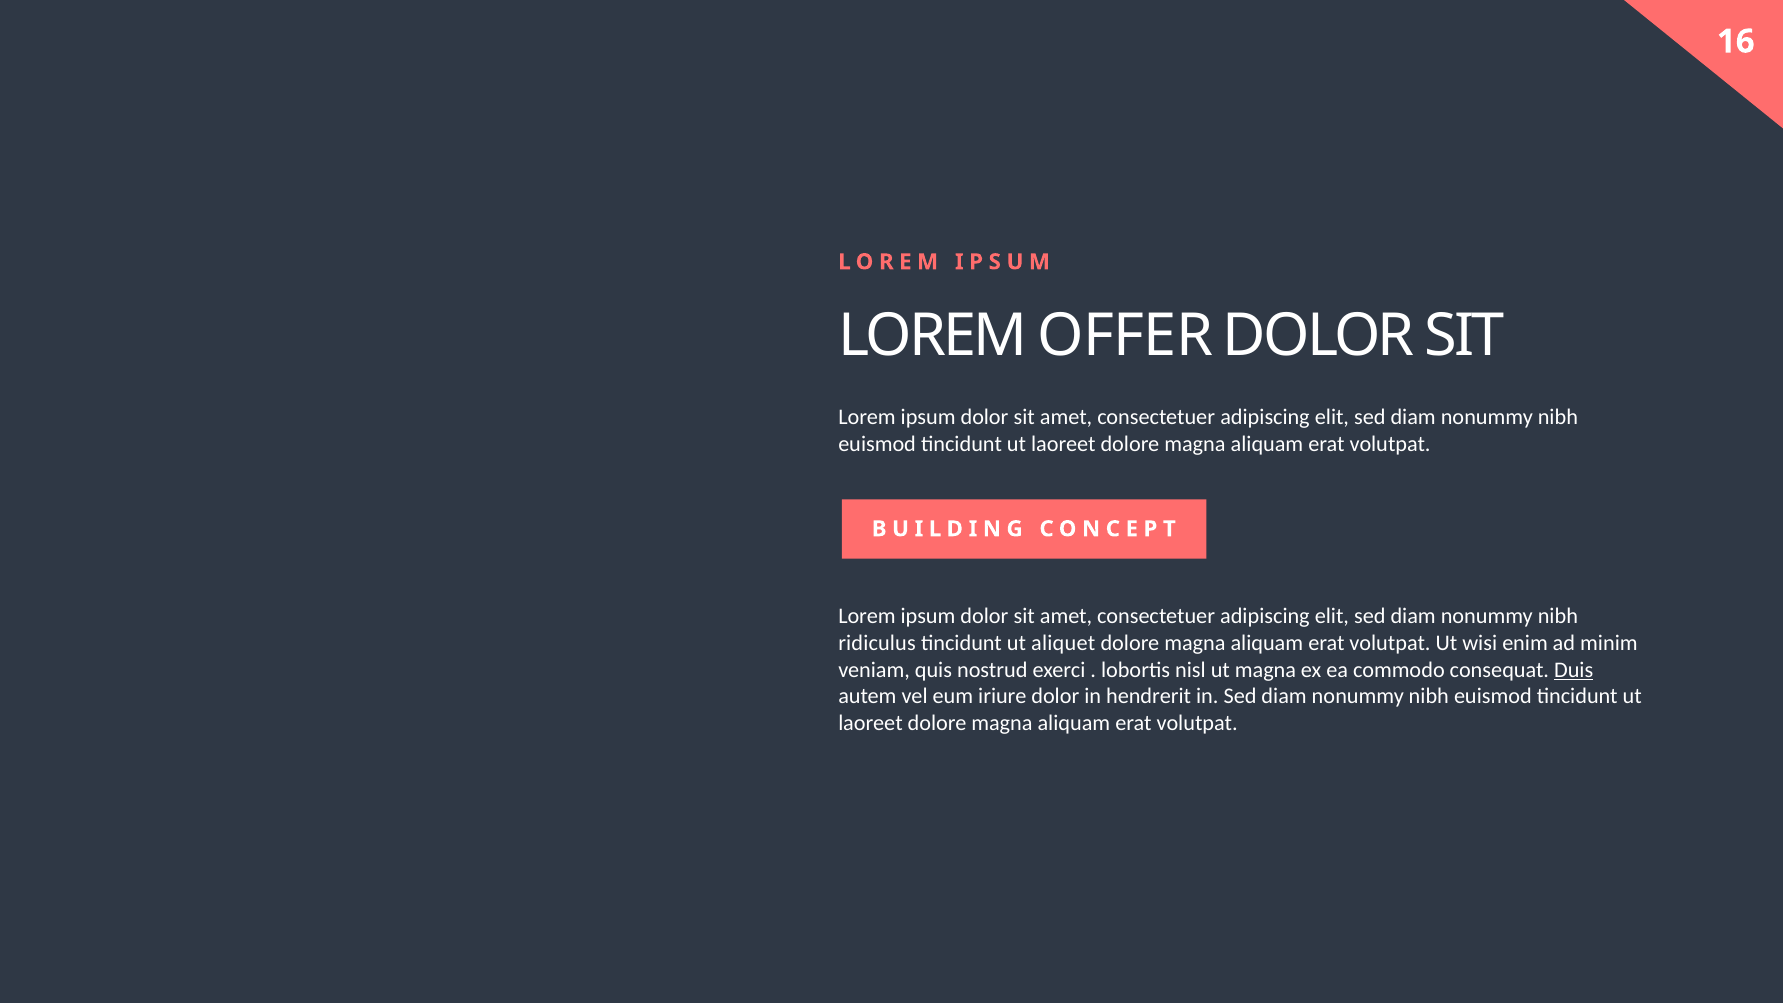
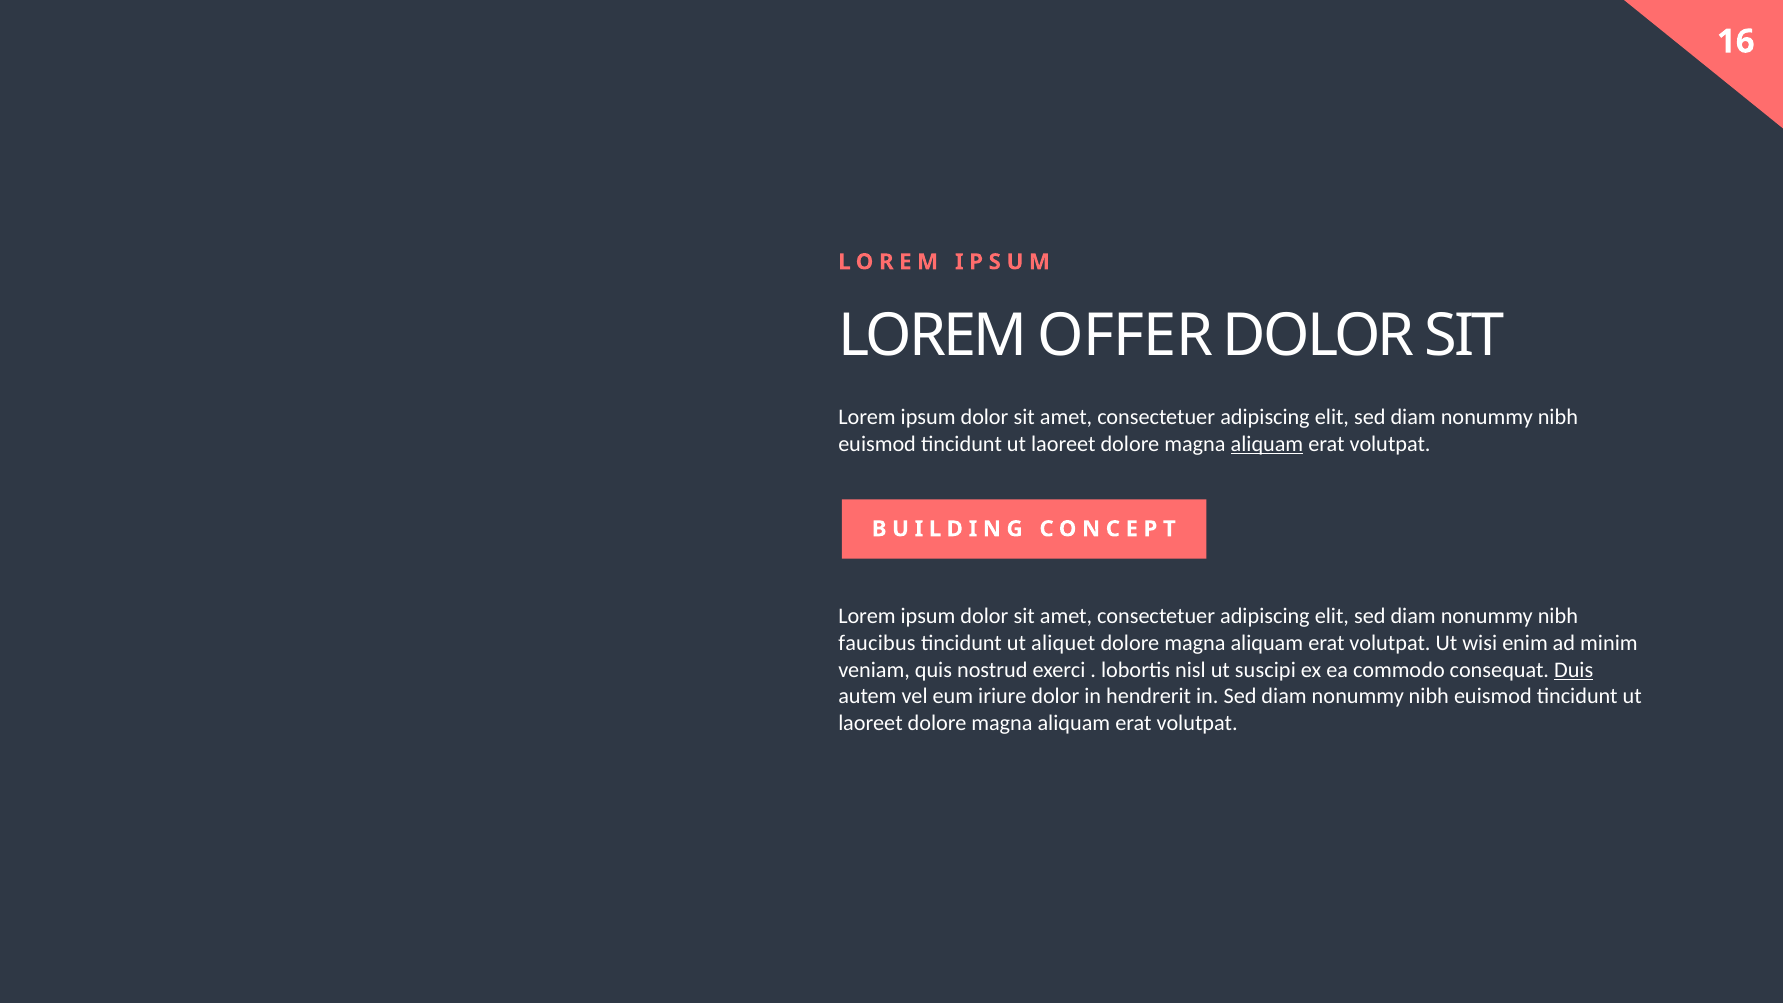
aliquam underline: none -> present (1267, 444)
ridiculus: ridiculus -> faucibus (877, 643)
ut magna: magna -> suscipi (1265, 670)
